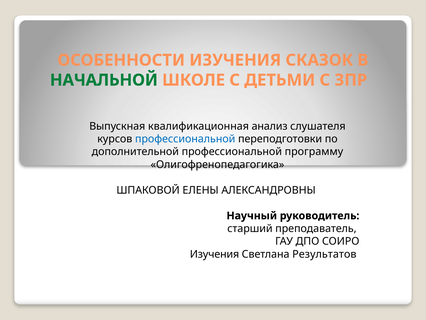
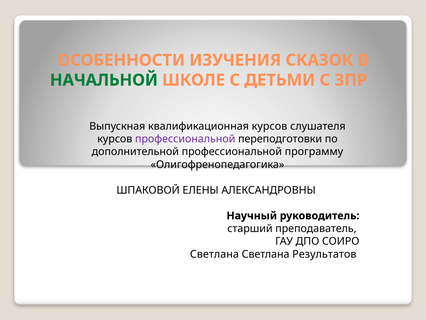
квалификационная анализ: анализ -> курсов (270, 126)
профессиональной colour: blue -> purple (185, 139)
Изучения: Изучения -> Светлана (214, 254)
